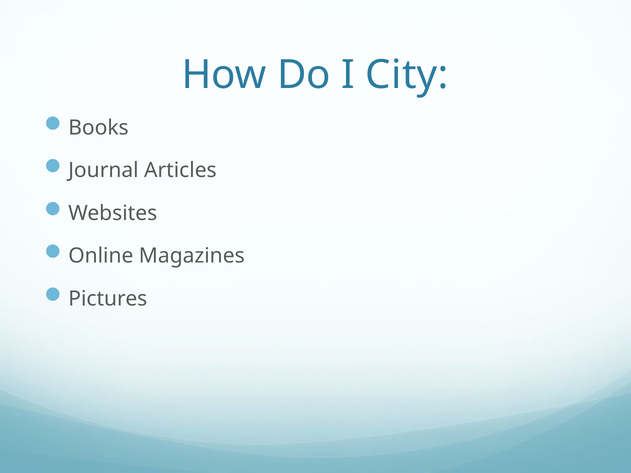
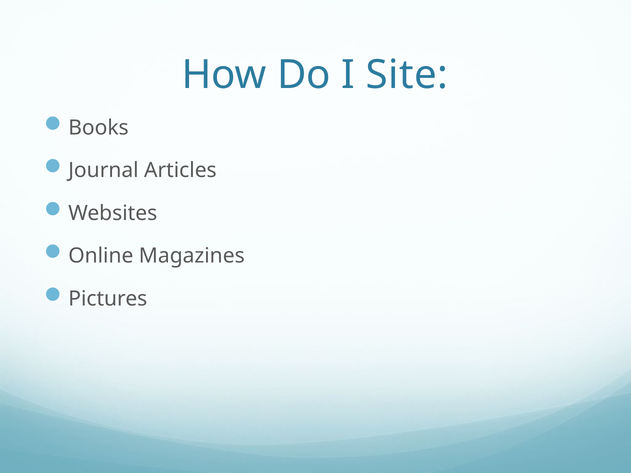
City: City -> Site (407, 75)
